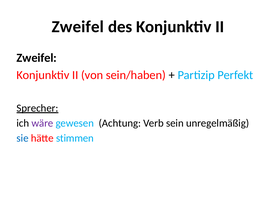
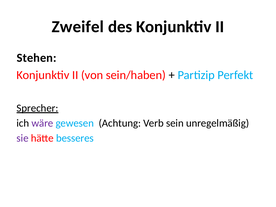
Zweifel: Zweifel -> Stehen (37, 58)
sie colour: blue -> purple (23, 138)
stimmen: stimmen -> besseres (75, 138)
